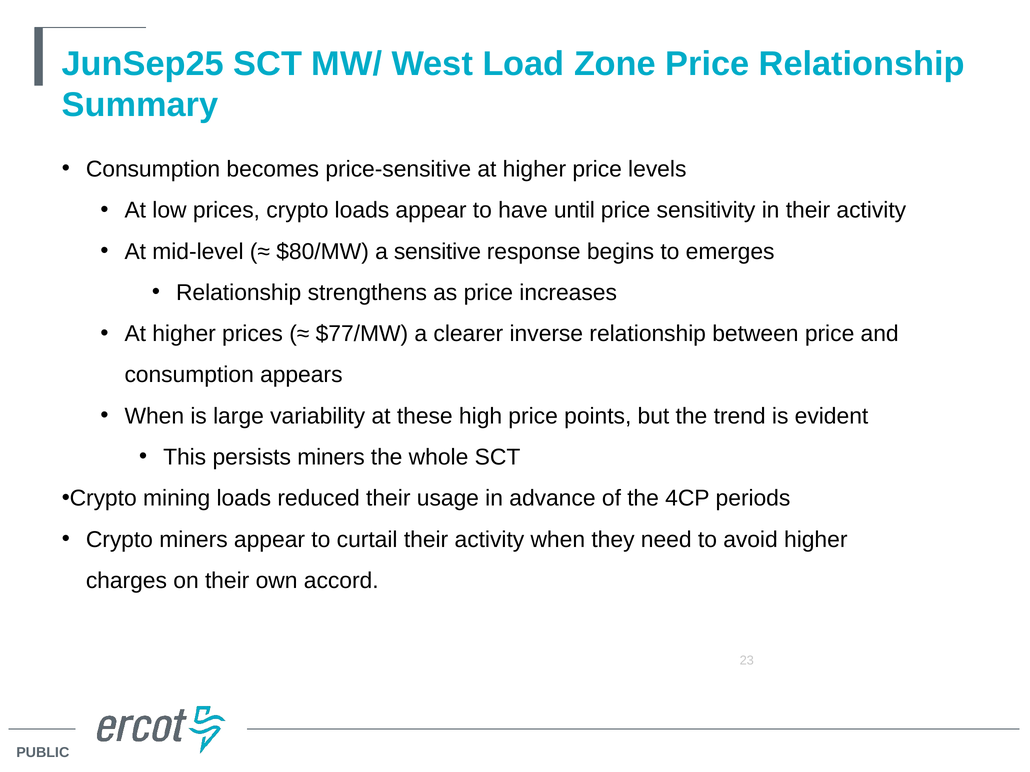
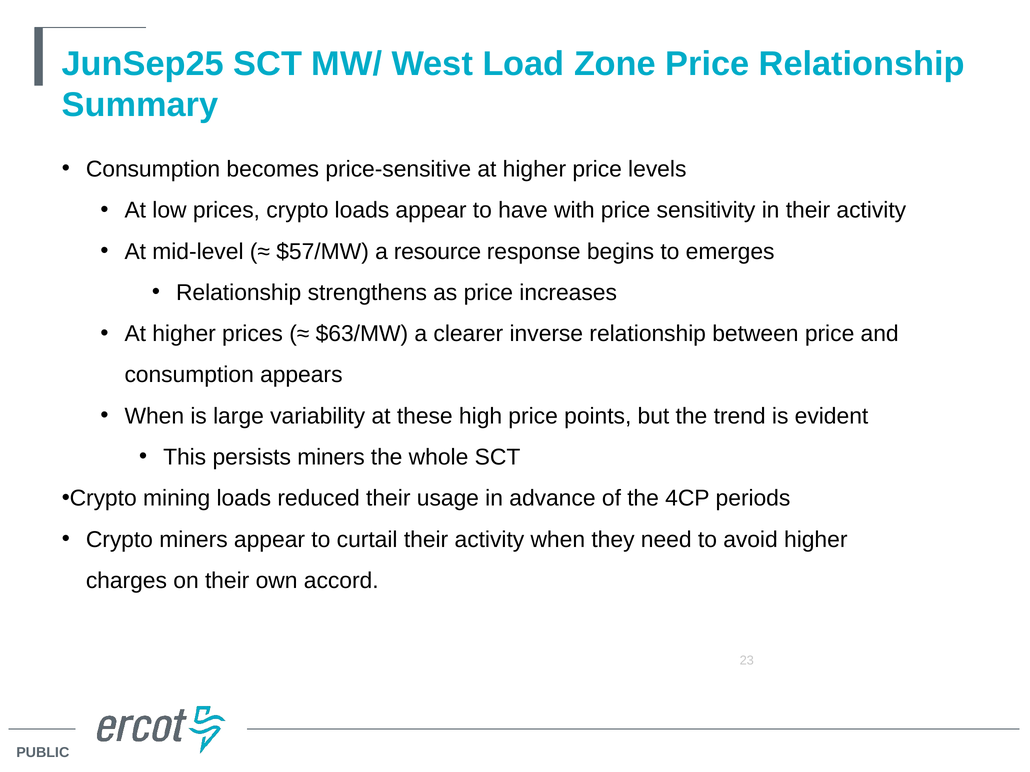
until: until -> with (574, 211)
$80/MW: $80/MW -> $57/MW (323, 252)
sensitive: sensitive -> resource (437, 252)
$77/MW: $77/MW -> $63/MW (362, 334)
